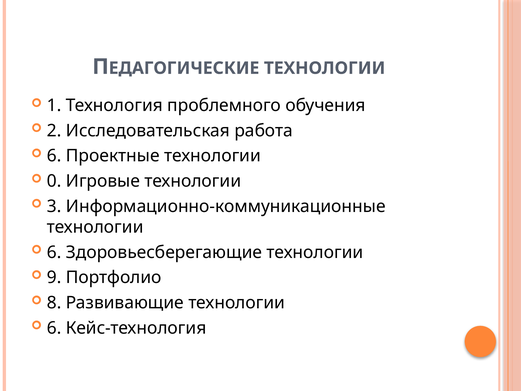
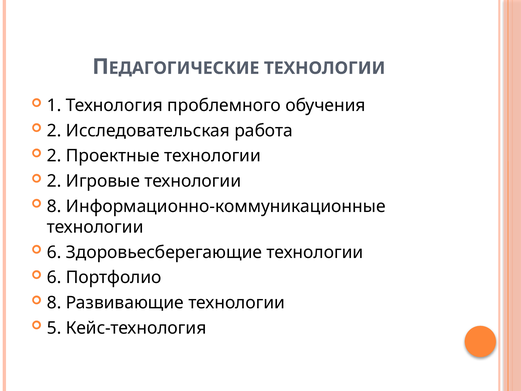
6: 6 -> 2 (54, 156)
0: 0 -> 2 (54, 181)
3: 3 -> 8 (54, 206)
9: 9 -> 6 (54, 277)
6: 6 -> 5 (54, 328)
